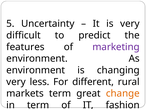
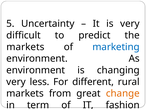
features: features -> markets (25, 47)
marketing colour: purple -> blue (116, 47)
markets term: term -> from (60, 94)
